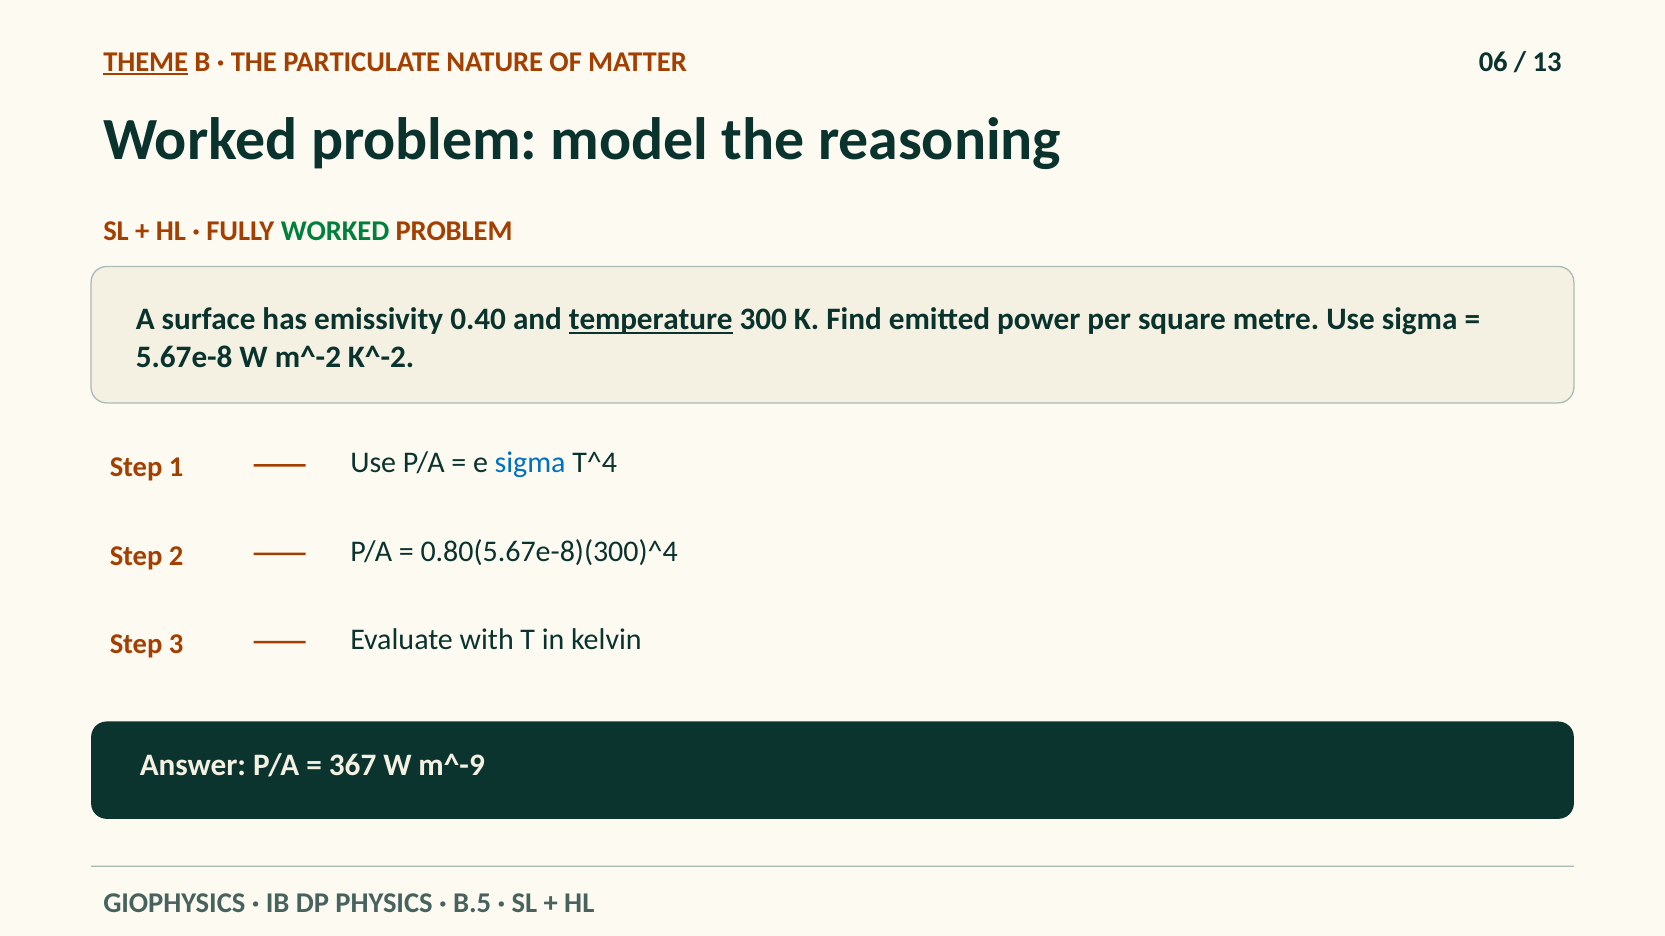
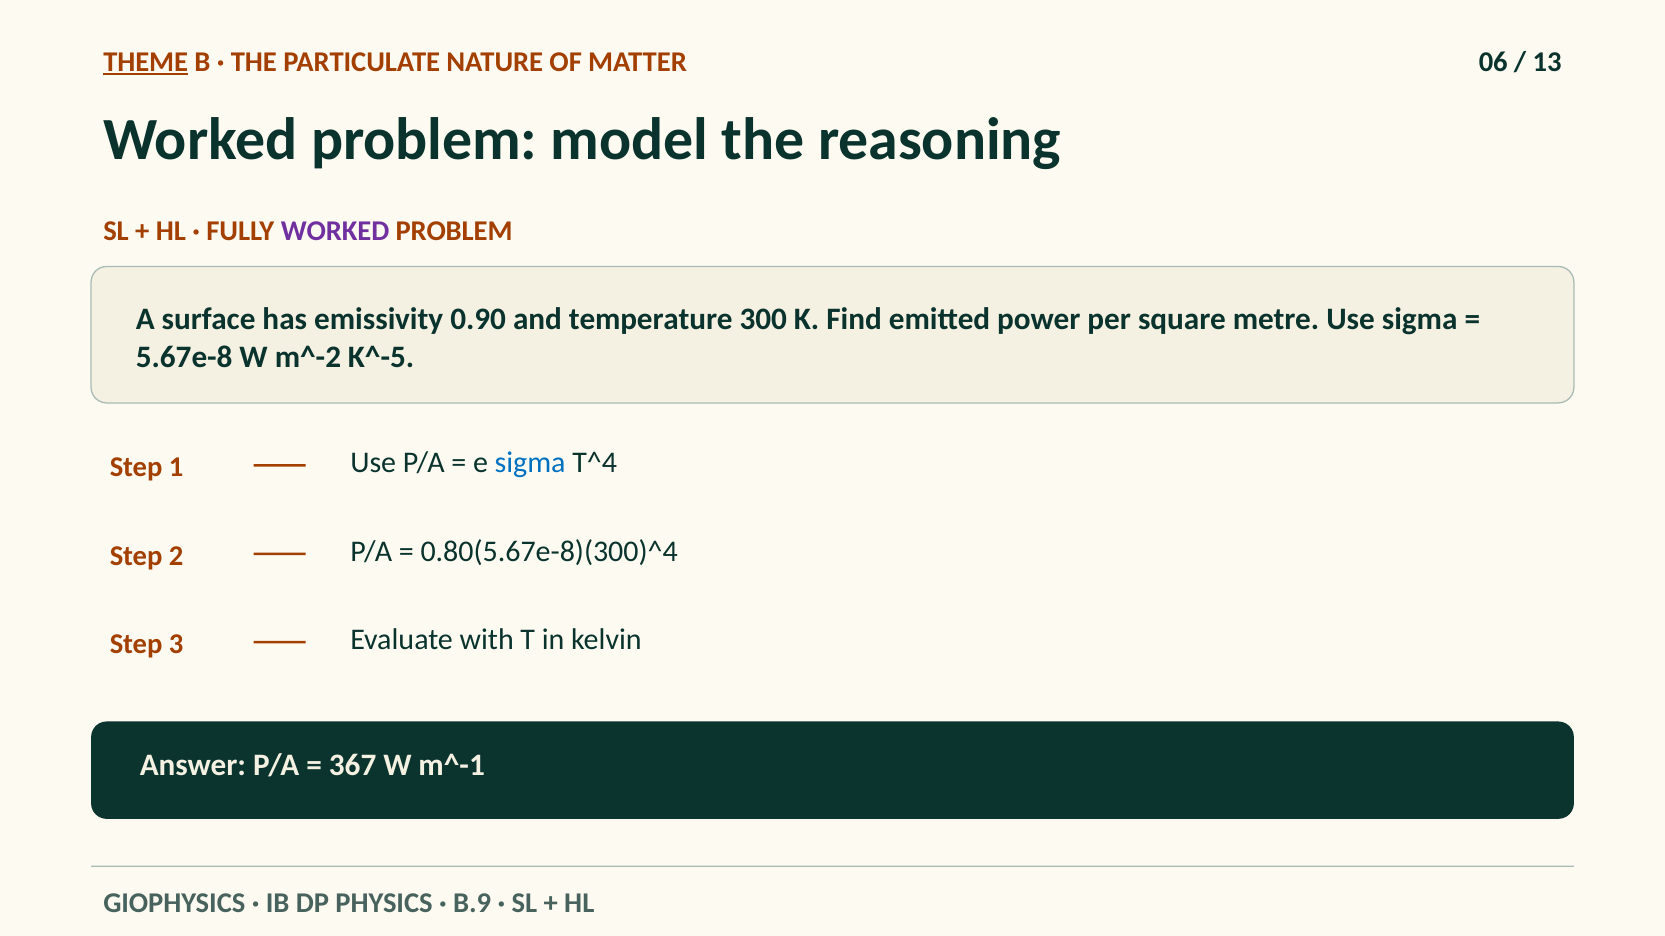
WORKED colour: green -> purple (335, 231)
0.40: 0.40 -> 0.90 (478, 320)
temperature underline: present -> none (651, 320)
K^-2: K^-2 -> K^-5 (381, 357)
m^-9: m^-9 -> m^-1 (452, 766)
B.5: B.5 -> B.9 (472, 903)
